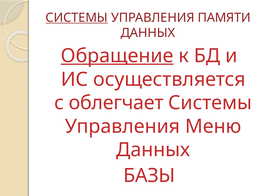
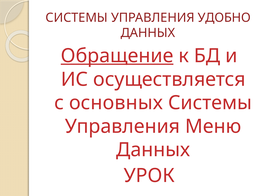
СИСТЕМЫ underline: present -> none (77, 18)
ПАМЯТИ: ПАМЯТИ -> УДОБНО (224, 18)
облегчает: облегчает -> основных (116, 103)
БАЗЫ: БАЗЫ -> УРОК (149, 175)
